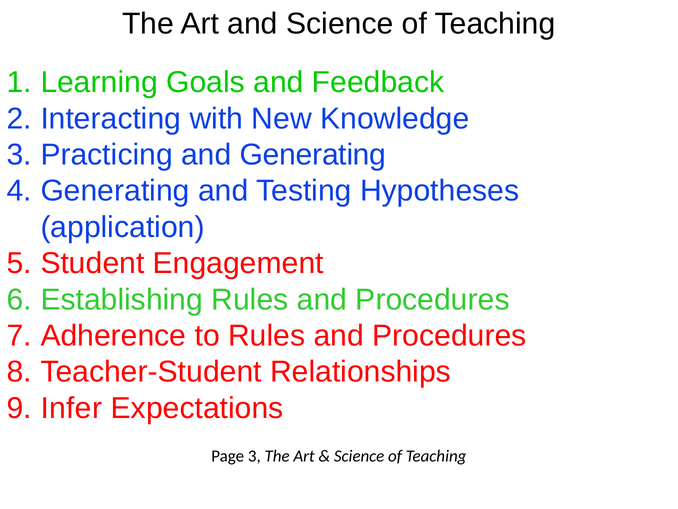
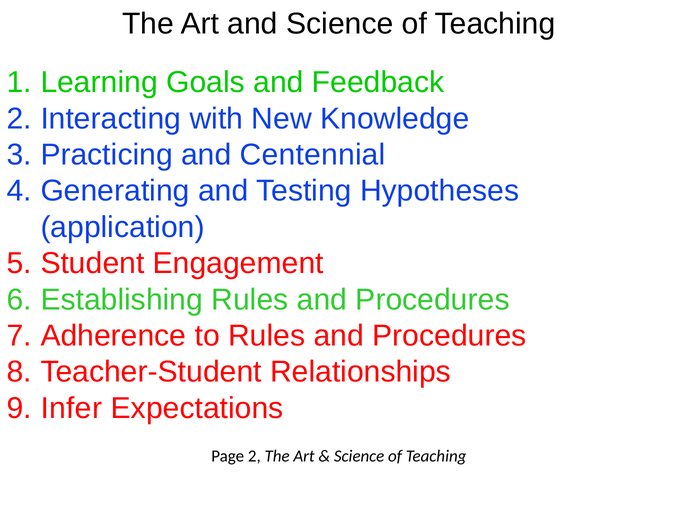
and Generating: Generating -> Centennial (313, 155)
Page 3: 3 -> 2 (254, 456)
